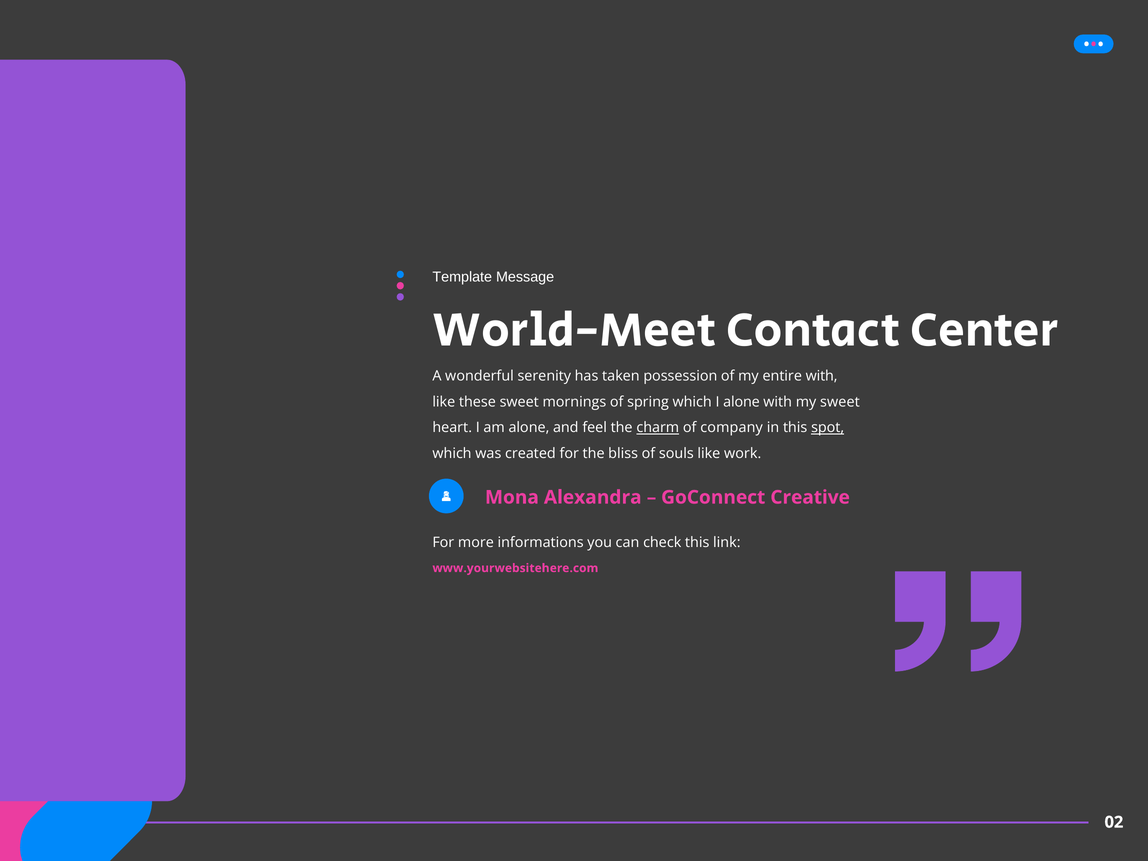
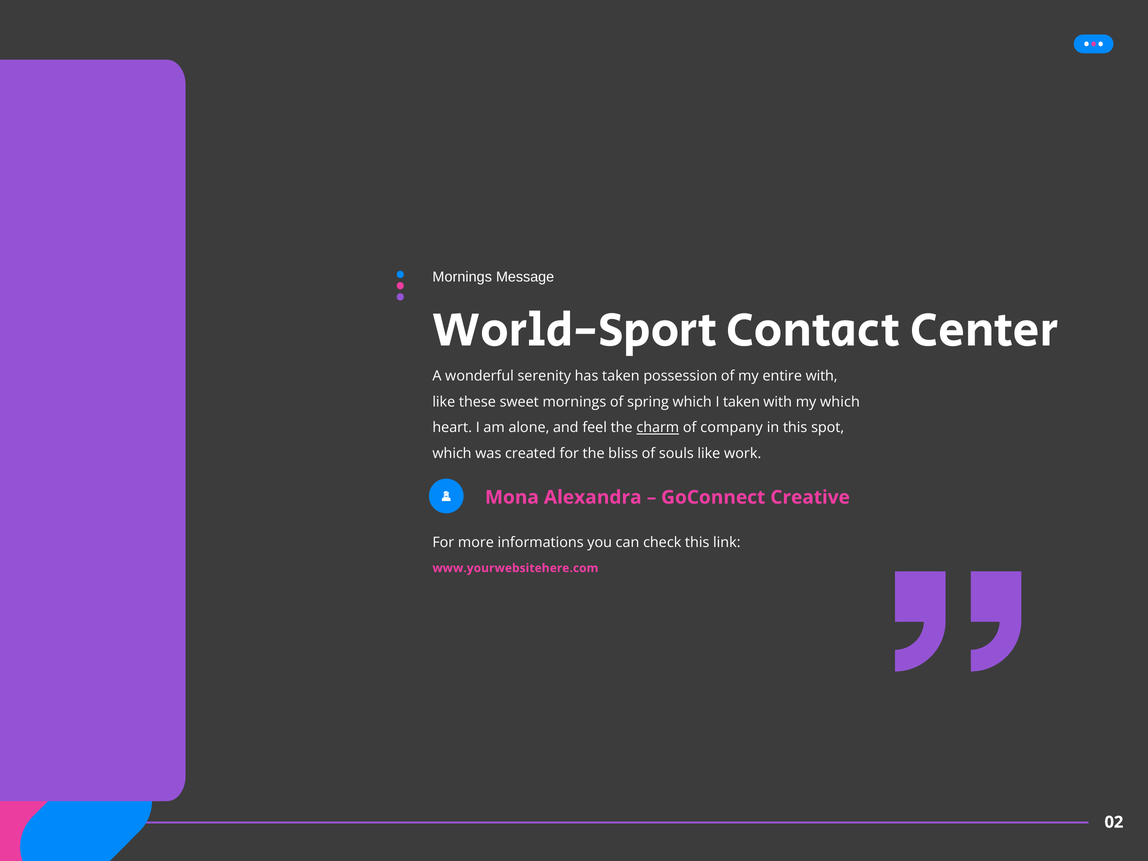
Template: Template -> Mornings (462, 277)
World-Meet: World-Meet -> World-Sport (575, 330)
I alone: alone -> taken (741, 402)
my sweet: sweet -> which (840, 402)
spot underline: present -> none (828, 428)
